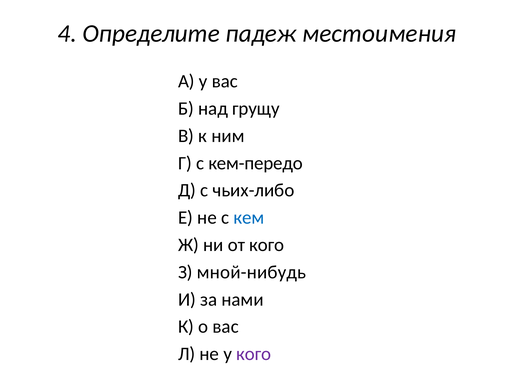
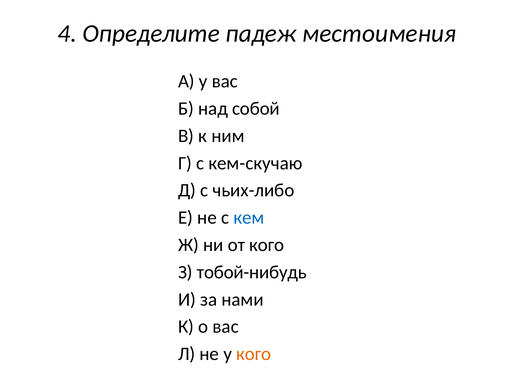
грущу: грущу -> собой (256, 109)
кем-передо: кем-передо -> кем-скучаю (255, 163)
мной-нибудь: мной-нибудь -> тобой-нибудь (252, 272)
кого colour: purple -> orange (254, 354)
